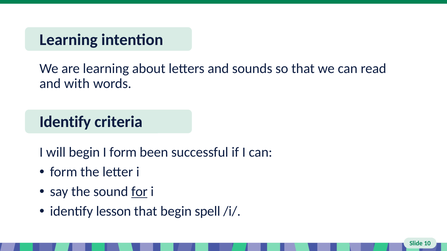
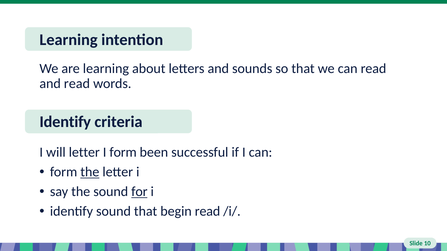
and with: with -> read (77, 84)
will begin: begin -> letter (84, 152)
the underline: none -> present (90, 172)
identify lesson: lesson -> sound (113, 212)
begin spell: spell -> read (208, 212)
